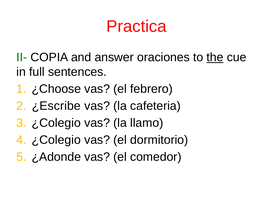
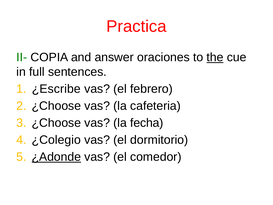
¿Choose: ¿Choose -> ¿Escribe (56, 89)
¿Escribe: ¿Escribe -> ¿Choose (56, 106)
¿Colegio: ¿Colegio -> ¿Choose (56, 123)
llamo: llamo -> fecha (147, 123)
¿Adonde underline: none -> present (56, 157)
